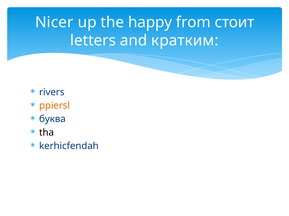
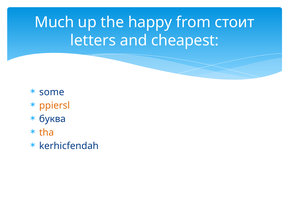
Nicer: Nicer -> Much (54, 22)
кратким: кратким -> cheapest (185, 41)
rivers: rivers -> some (52, 92)
tha colour: black -> orange (47, 133)
